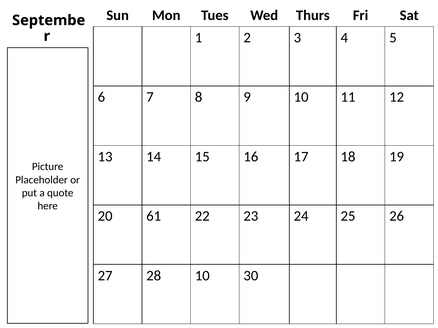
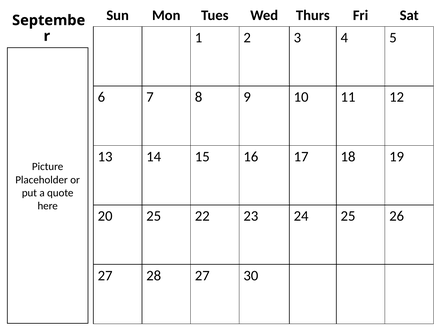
20 61: 61 -> 25 (154, 216)
28 10: 10 -> 27 (202, 276)
